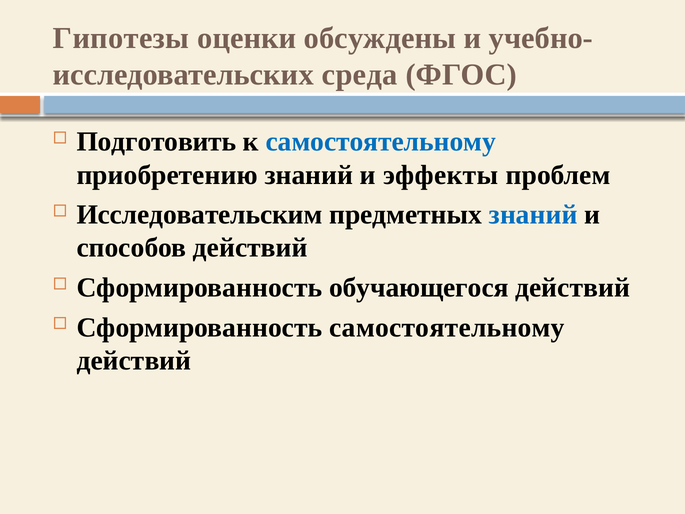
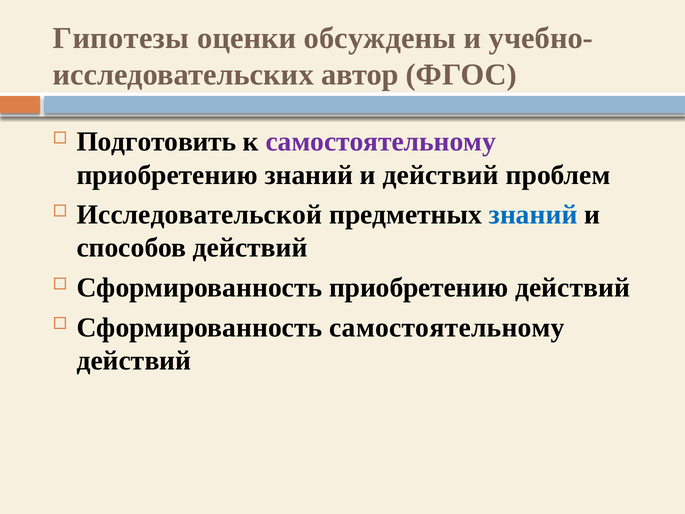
среда: среда -> автор (360, 75)
самостоятельному colour: blue -> purple (381, 142)
и эффекты: эффекты -> действий (441, 175)
Исследовательским: Исследовательским -> Исследовательской (199, 215)
Сформированность обучающегося: обучающегося -> приобретению (419, 288)
